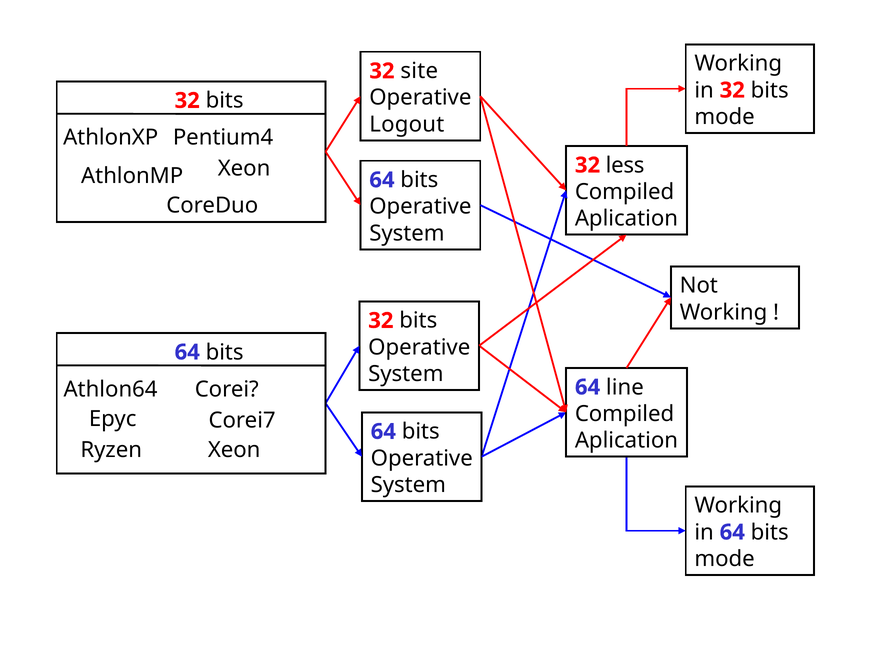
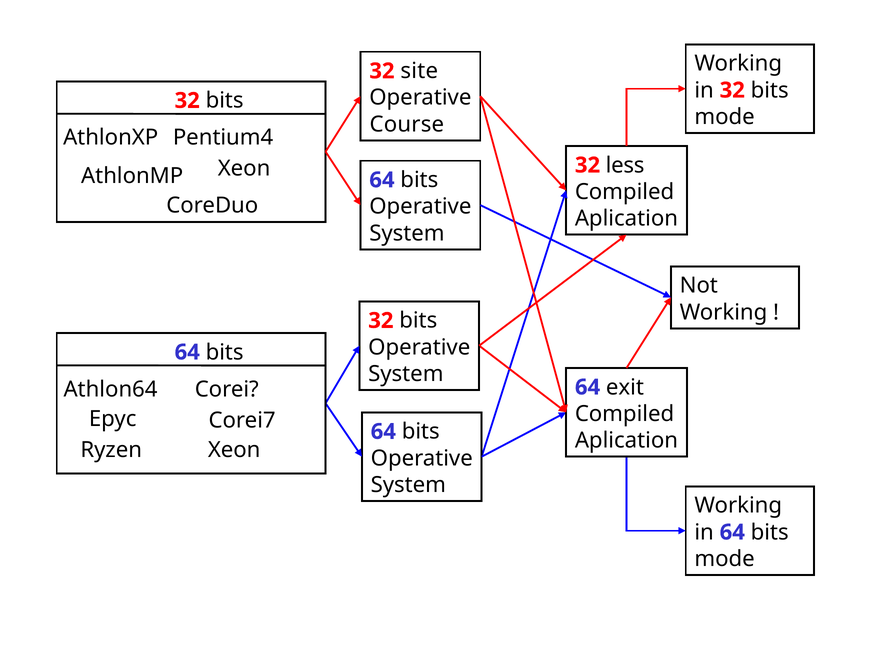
Logout: Logout -> Course (407, 124)
line: line -> exit (625, 387)
